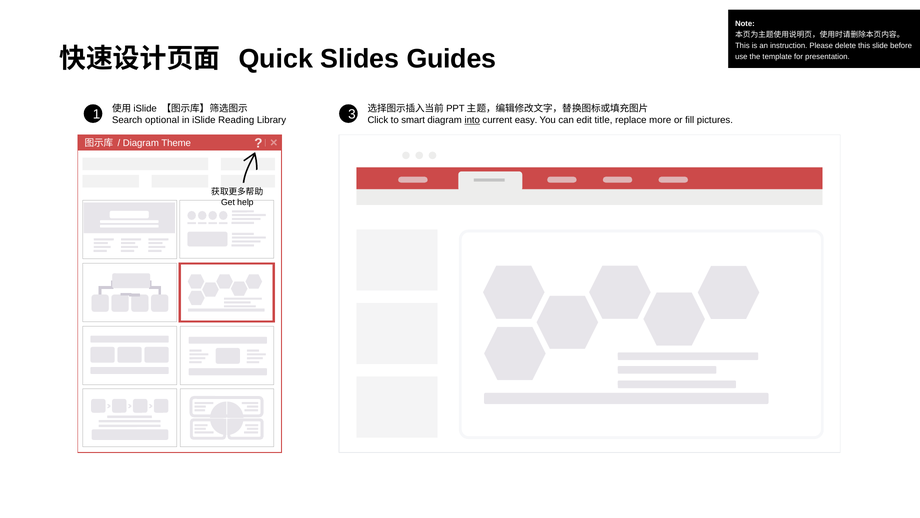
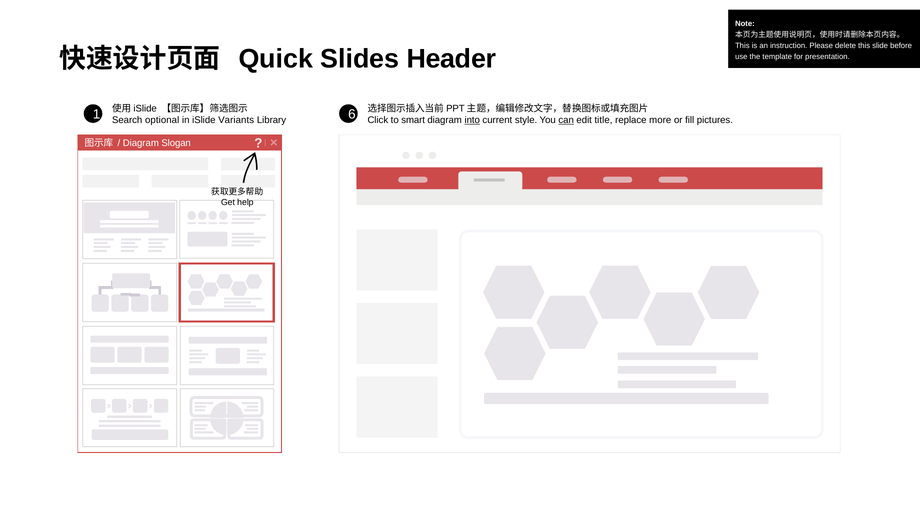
Guides: Guides -> Header (451, 59)
3: 3 -> 6 (352, 114)
Reading: Reading -> Variants (236, 120)
easy: easy -> style (526, 120)
can underline: none -> present (566, 120)
Theme: Theme -> Slogan (176, 143)
